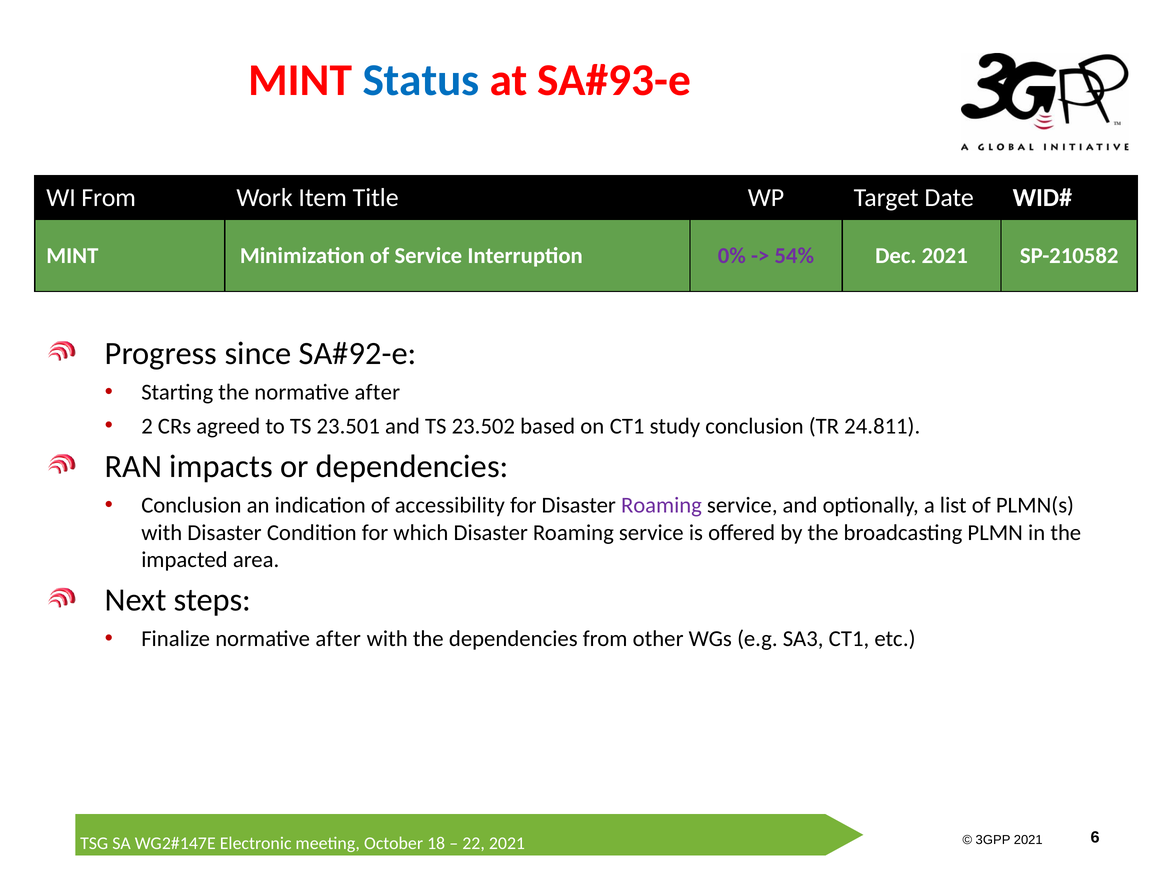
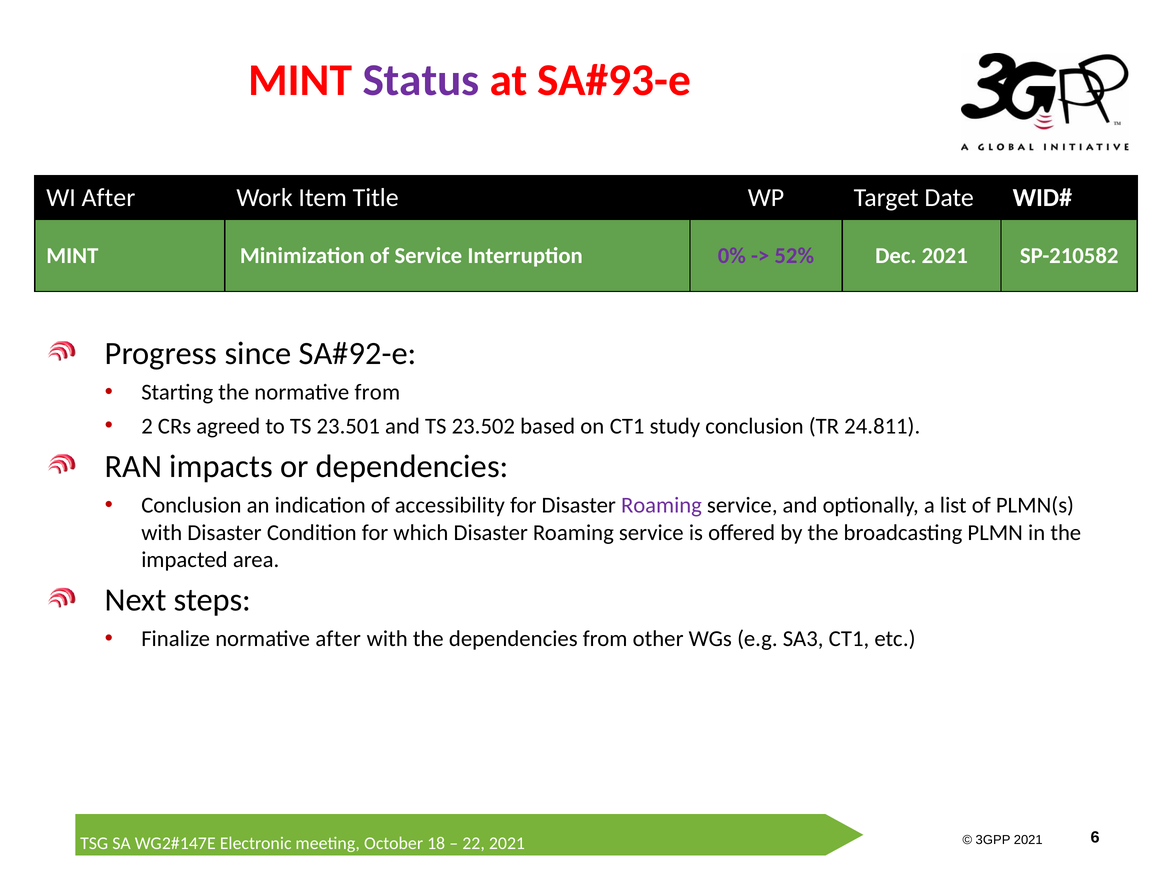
Status colour: blue -> purple (421, 80)
WI From: From -> After (108, 198)
54%: 54% -> 52% (794, 256)
the normative after: after -> from (377, 392)
